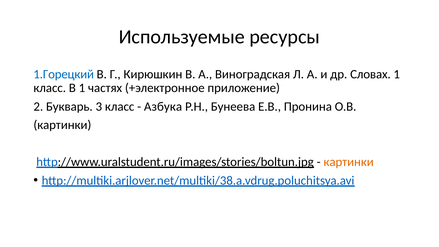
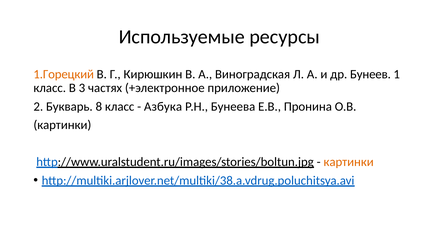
1.Горецкий colour: blue -> orange (64, 74)
Словах: Словах -> Бунеев (370, 74)
В 1: 1 -> 3 (82, 88)
3: 3 -> 8 (99, 106)
